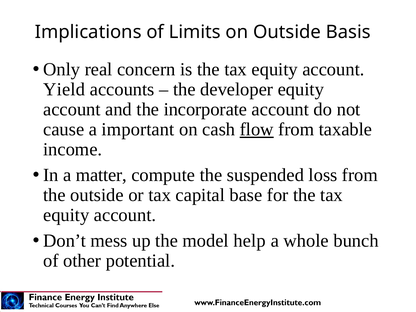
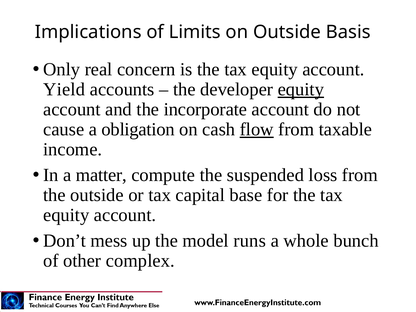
equity underline: none -> present (301, 89)
important: important -> obligation (138, 129)
help: help -> runs (250, 241)
potential: potential -> complex (140, 261)
